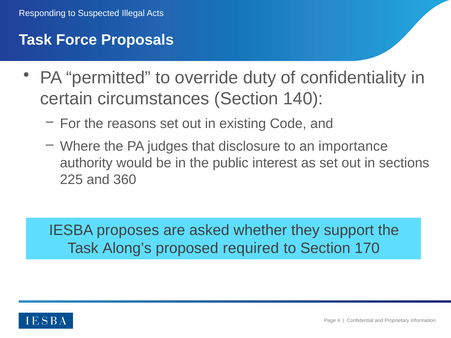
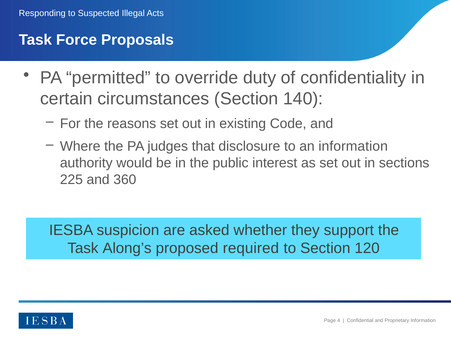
an importance: importance -> information (353, 147)
proposes: proposes -> suspicion (128, 230)
170: 170 -> 120 (367, 248)
